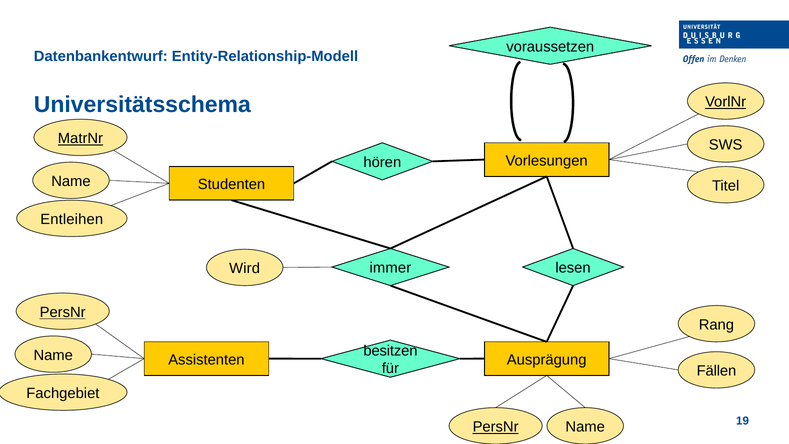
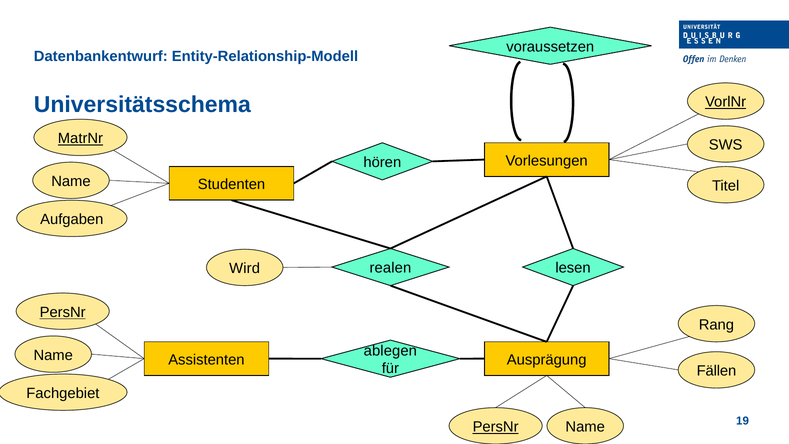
Entleihen: Entleihen -> Aufgaben (72, 219)
immer: immer -> realen (390, 268)
besitzen: besitzen -> ablegen (390, 351)
